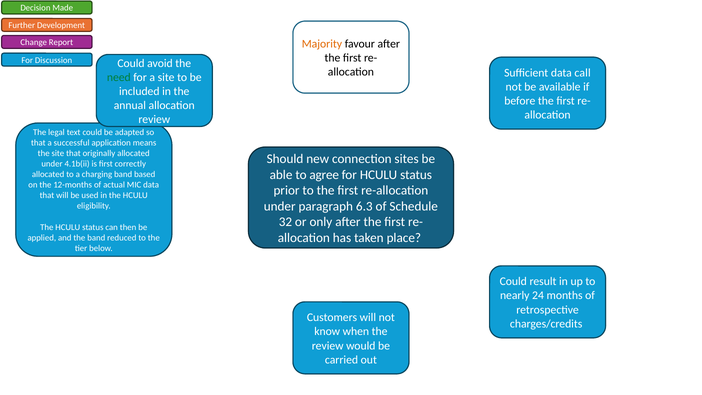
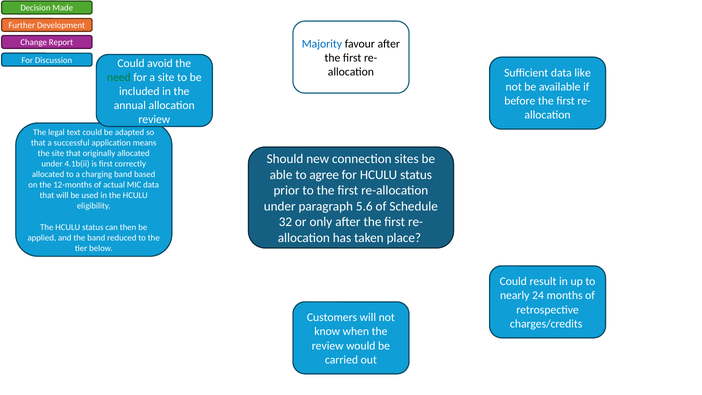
Majority colour: orange -> blue (322, 44)
call: call -> like (583, 73)
6.3: 6.3 -> 5.6 (364, 206)
